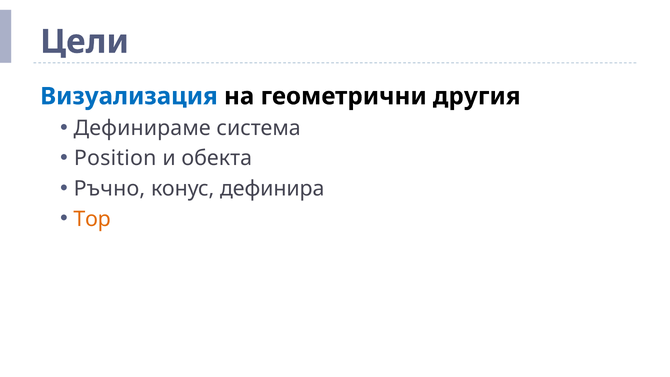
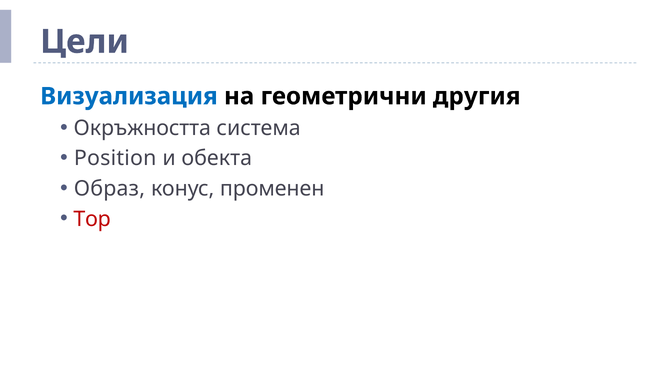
Дефинираме: Дефинираме -> Окръжността (142, 128)
Ръчно: Ръчно -> Образ (109, 189)
дефинира: дефинира -> променен (272, 189)
Тор colour: orange -> red (92, 219)
